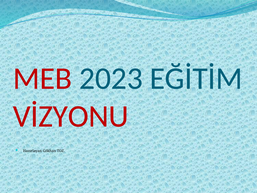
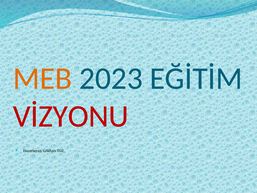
MEB colour: red -> orange (42, 78)
